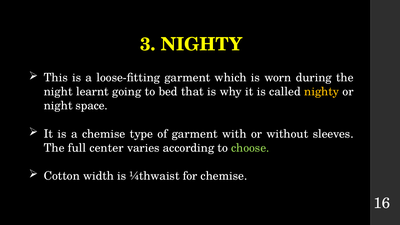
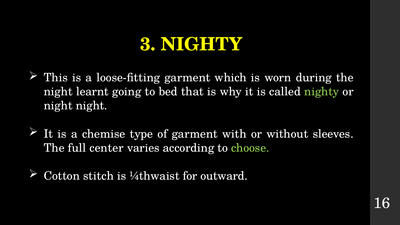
nighty colour: yellow -> light green (322, 92)
night space: space -> night (92, 106)
width: width -> stitch (98, 176)
for chemise: chemise -> outward (224, 176)
